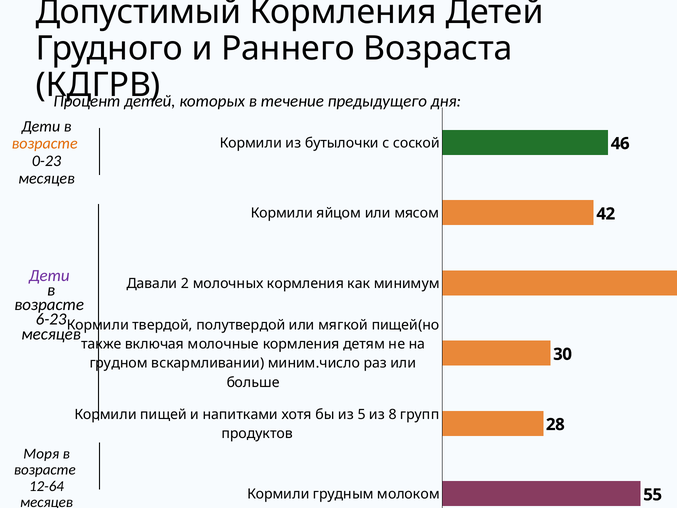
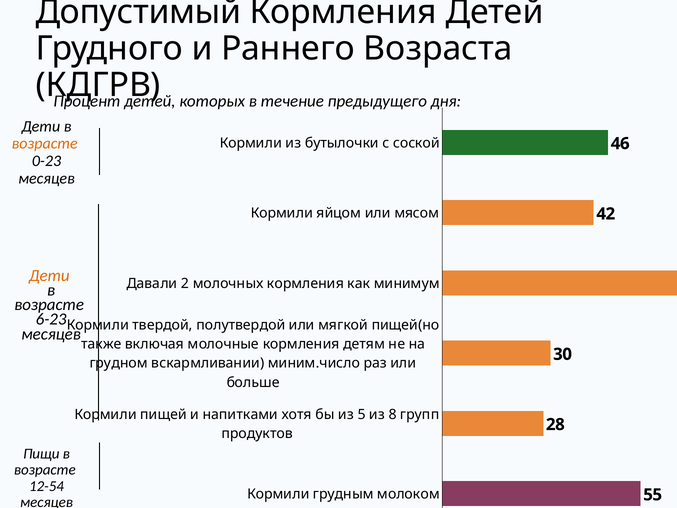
Дети colour: purple -> orange (49, 275)
Моря: Моря -> Пищи (41, 453)
12-64: 12-64 -> 12-54 (47, 486)
